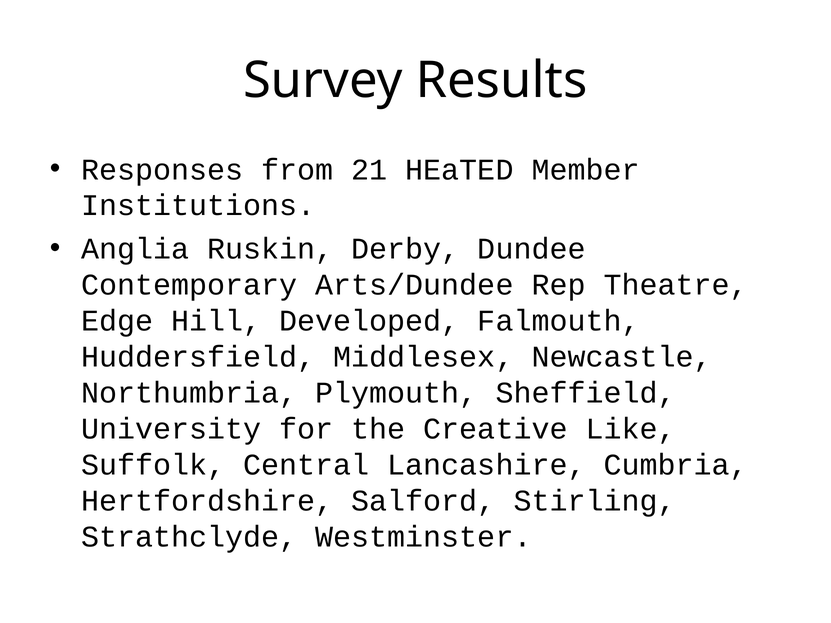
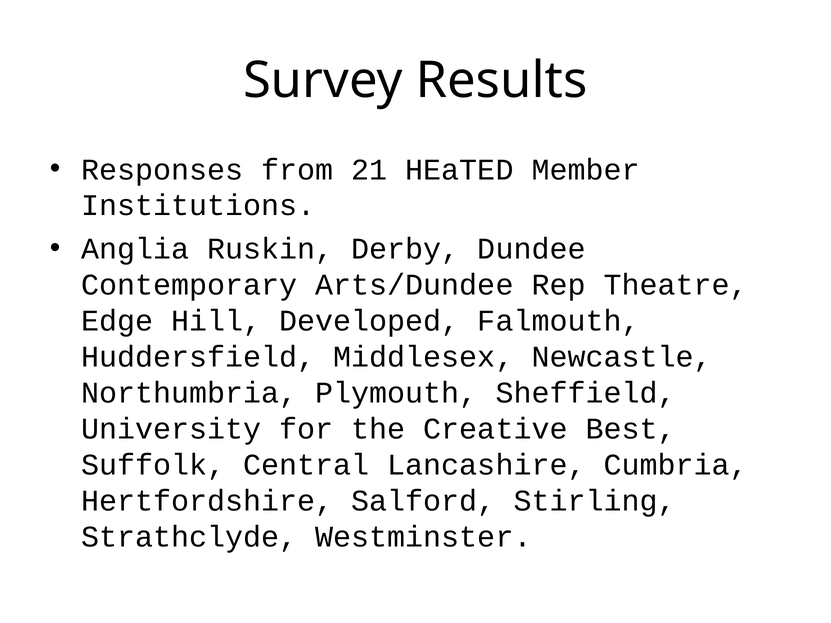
Like: Like -> Best (631, 429)
